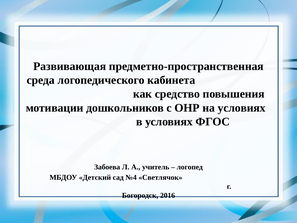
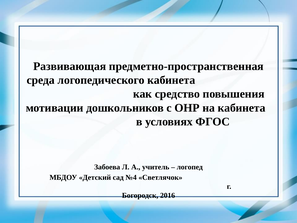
на условиях: условиях -> кабинета (242, 108)
